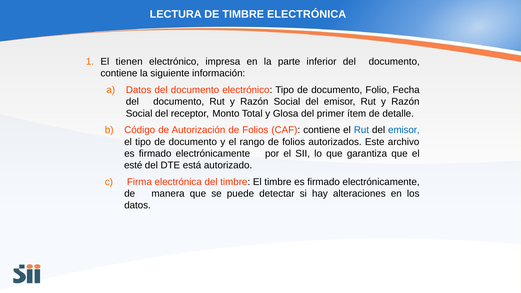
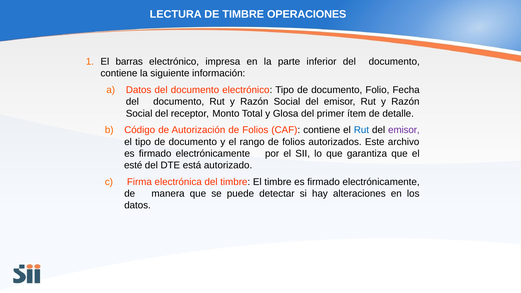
TIMBRE ELECTRÓNICA: ELECTRÓNICA -> OPERACIONES (307, 14)
tienen: tienen -> barras (129, 62)
emisor colour: blue -> purple (404, 130)
